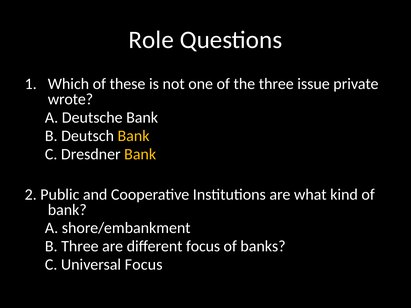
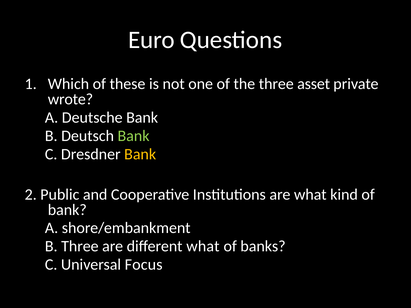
Role: Role -> Euro (151, 40)
issue: issue -> asset (314, 84)
Bank colour: yellow -> light green (134, 136)
different focus: focus -> what (203, 246)
